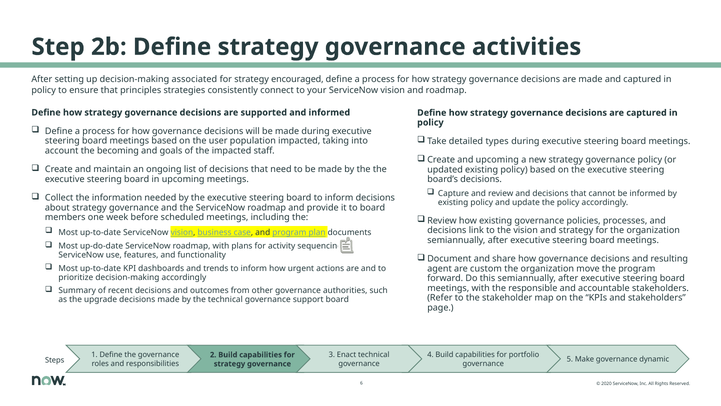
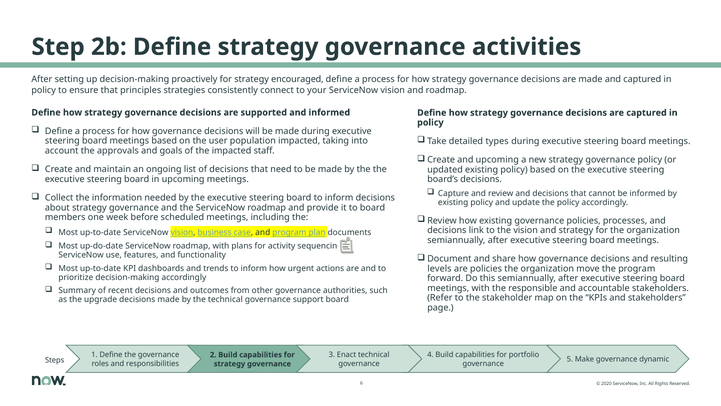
associated: associated -> proactively (194, 79)
becoming: becoming -> approvals (118, 151)
agent: agent -> levels (439, 268)
are custom: custom -> policies (486, 268)
